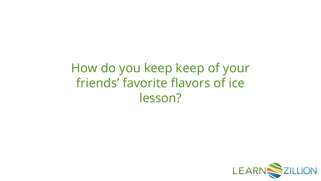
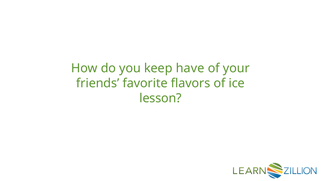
keep keep: keep -> have (190, 68)
